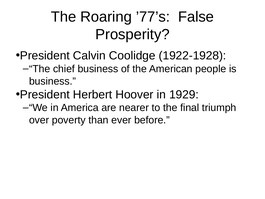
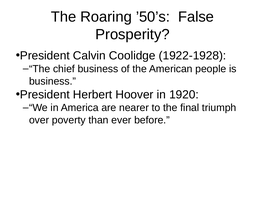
’77’s: ’77’s -> ’50’s (153, 17)
1929: 1929 -> 1920 (184, 94)
